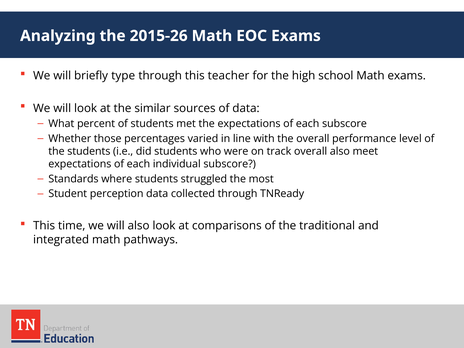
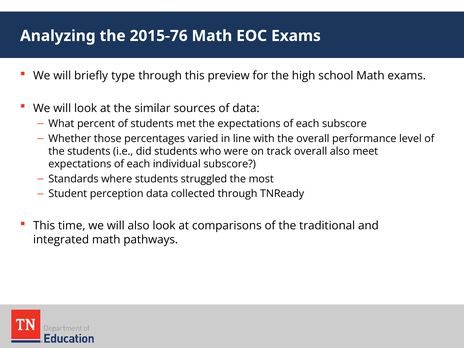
2015-26: 2015-26 -> 2015-76 (159, 36)
teacher: teacher -> preview (229, 76)
